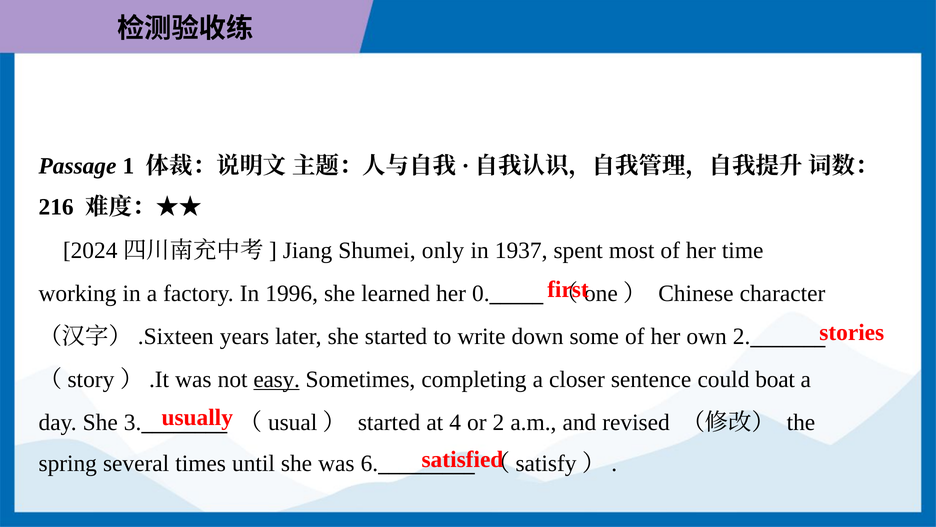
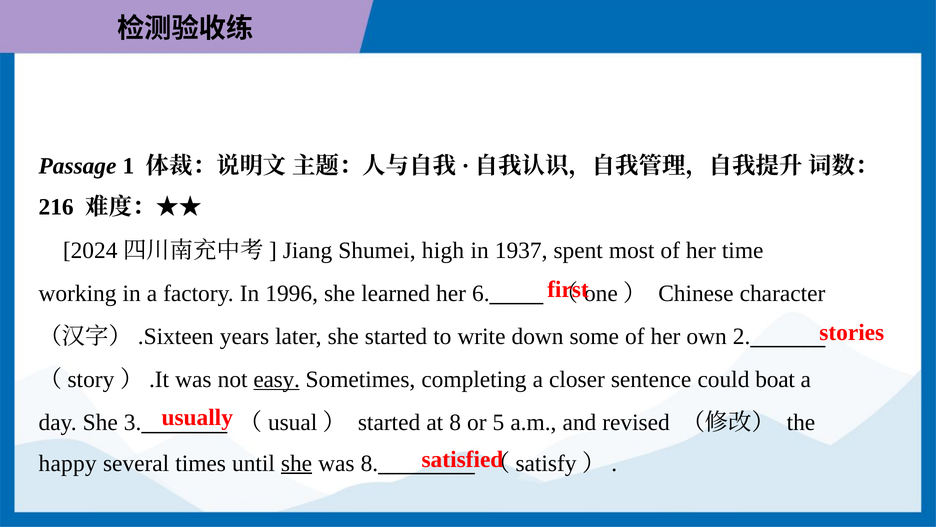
only: only -> high (443, 250)
0: 0 -> 6 (481, 293)
at 4: 4 -> 8 (455, 422)
or 2: 2 -> 5 (498, 422)
spring: spring -> happy (68, 463)
she underline: none -> present (297, 463)
was 6: 6 -> 8 (369, 463)
